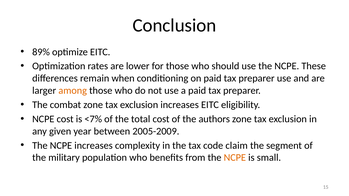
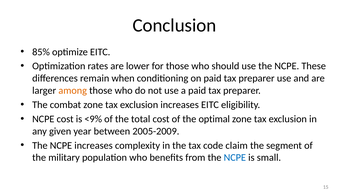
89%: 89% -> 85% (41, 52)
<7%: <7% -> <9% (93, 119)
authors: authors -> optimal (214, 119)
NCPE colour: orange -> blue (235, 158)
